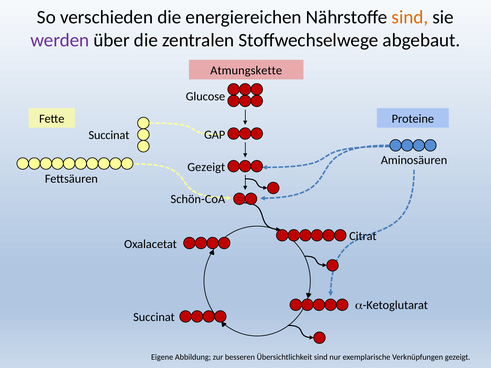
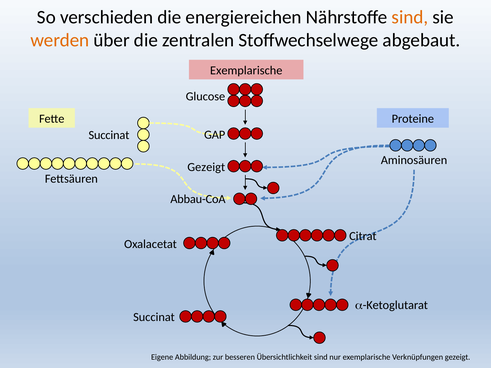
werden colour: purple -> orange (60, 40)
Atmungskette: Atmungskette -> Exemplarische (246, 71)
Schön-CoA: Schön-CoA -> Abbau-CoA (198, 199)
